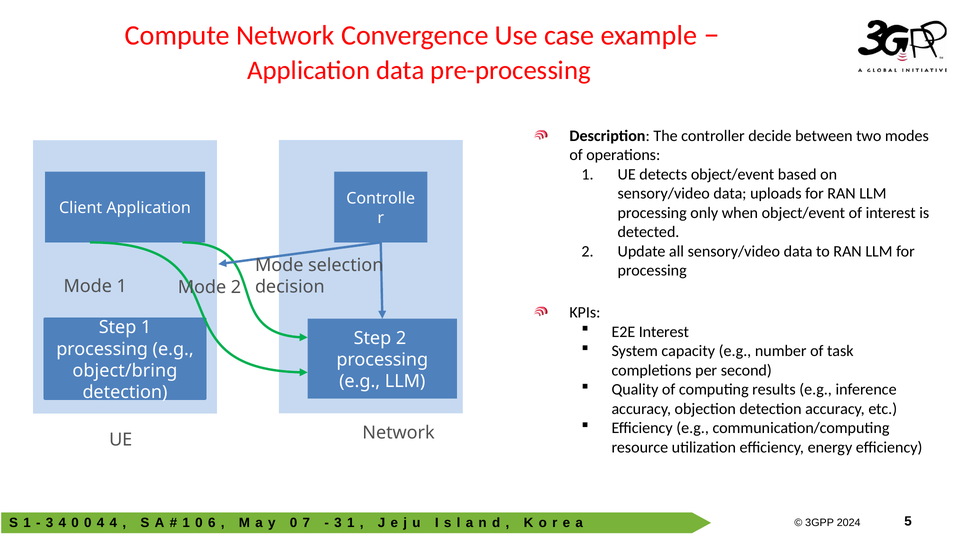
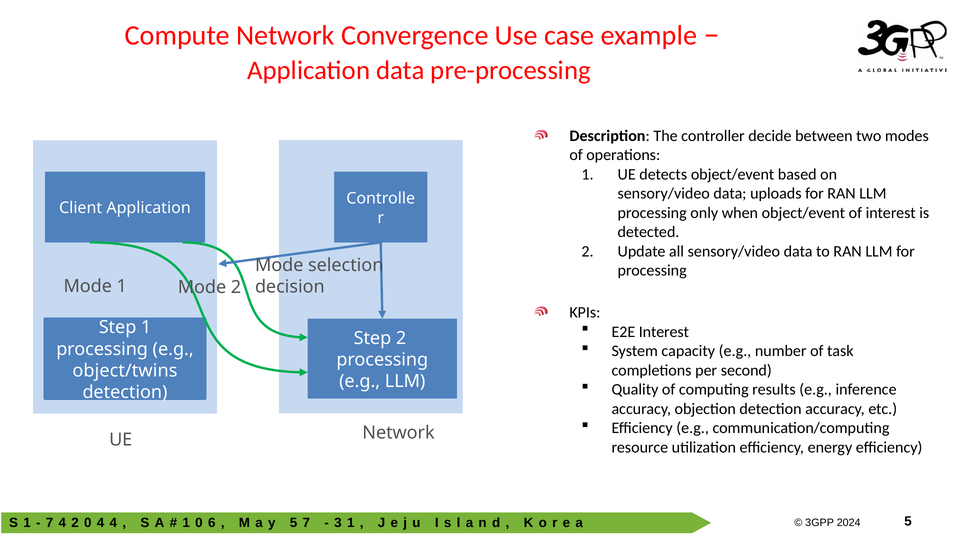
object/bring: object/bring -> object/twins (125, 371)
3: 3 -> 7 (50, 523)
0: 0 -> 2 (75, 523)
0: 0 -> 5 (294, 523)
